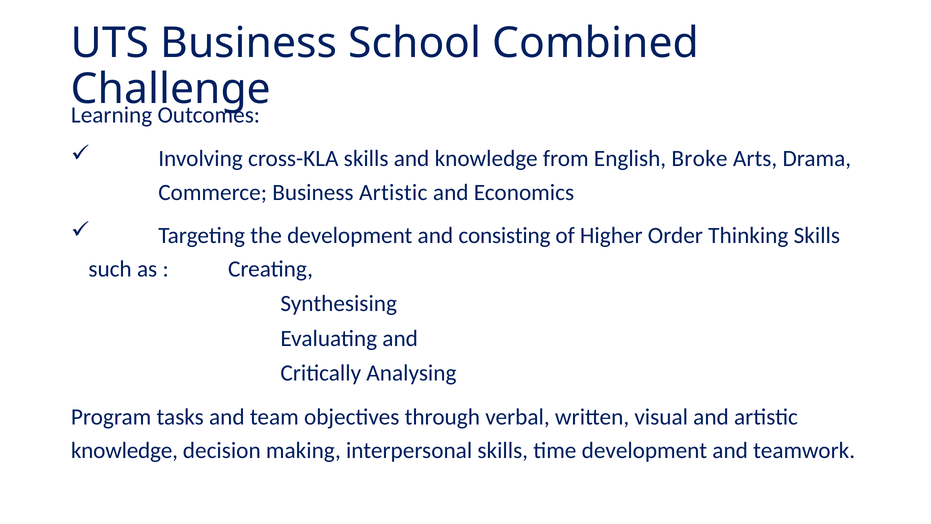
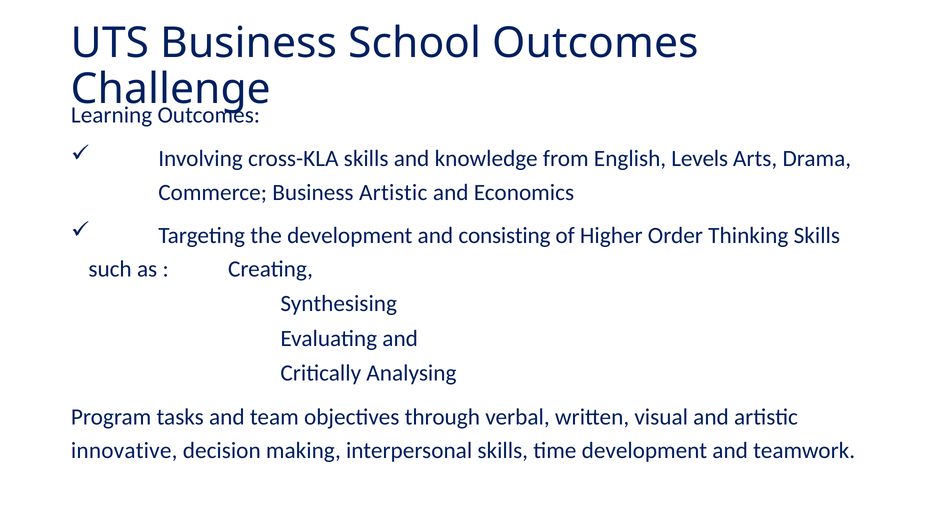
School Combined: Combined -> Outcomes (595, 43)
Broke: Broke -> Levels (700, 159)
knowledge: knowledge -> innovative (124, 450)
